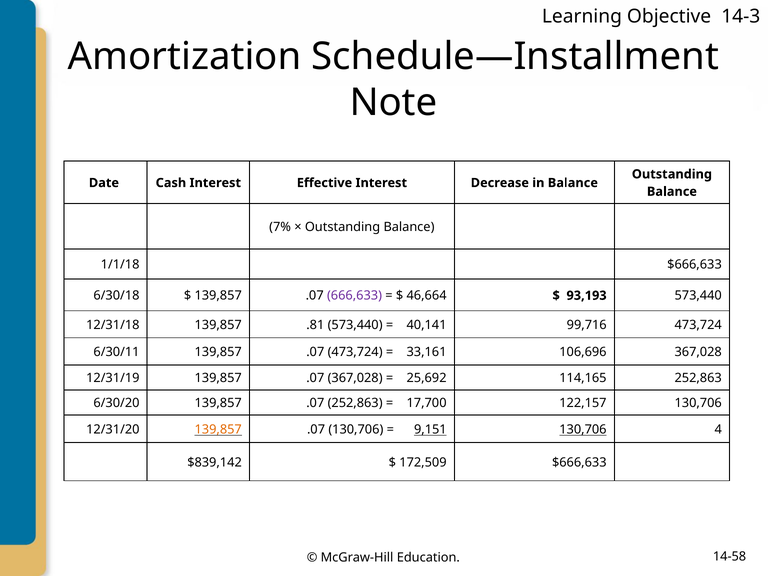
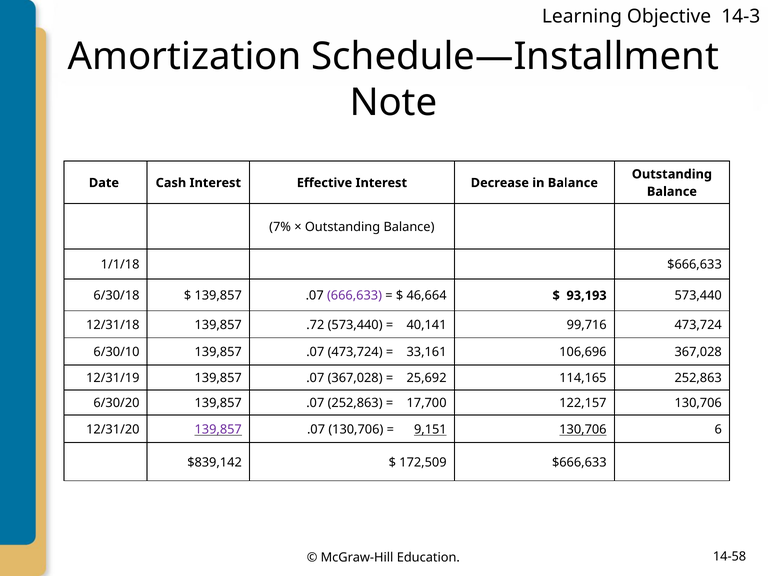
.81: .81 -> .72 (315, 325)
6/30/11: 6/30/11 -> 6/30/10 (116, 352)
139,857 colour: orange -> purple (218, 429)
4: 4 -> 6 (718, 429)
